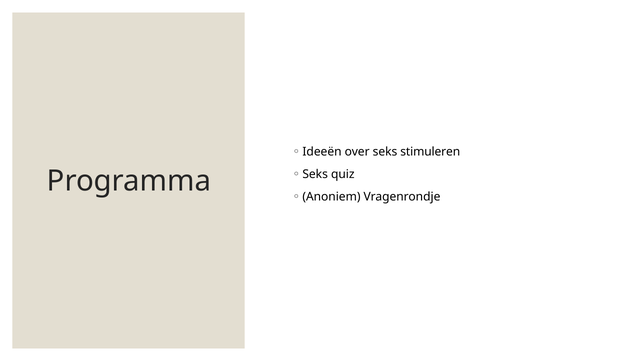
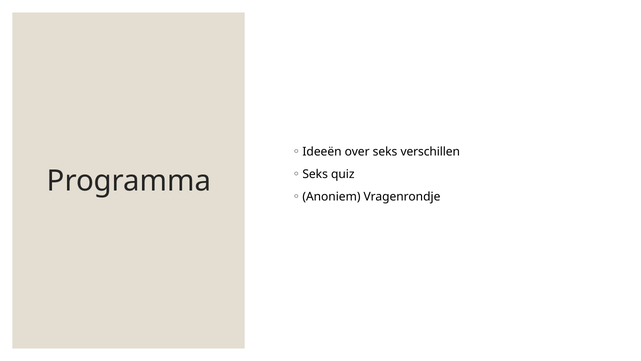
stimuleren: stimuleren -> verschillen (430, 152)
